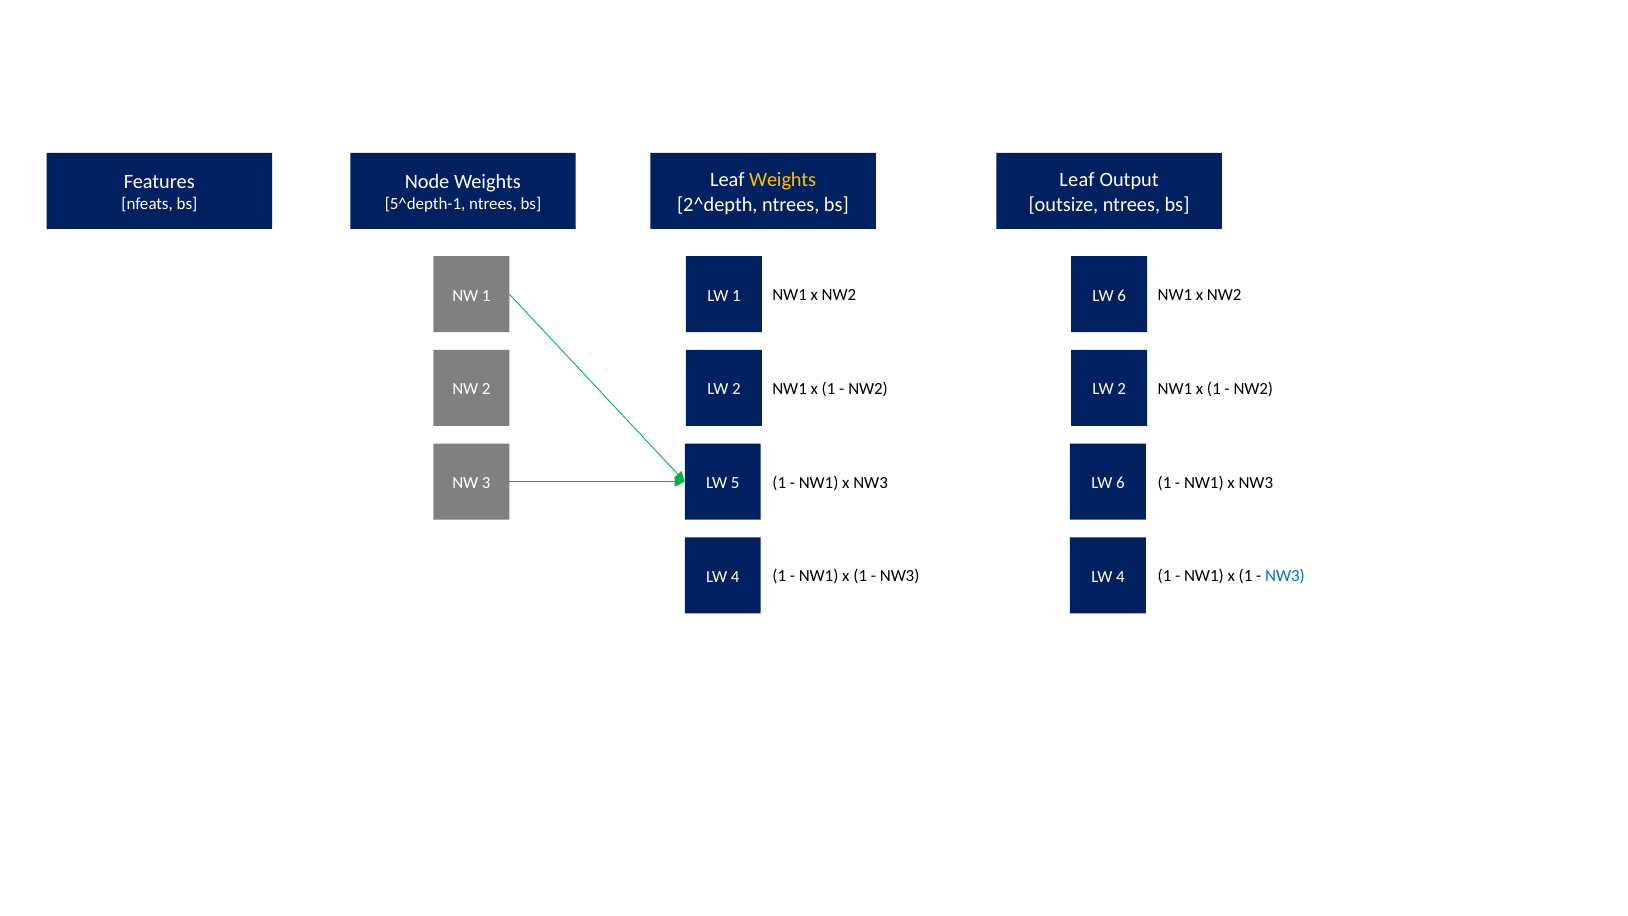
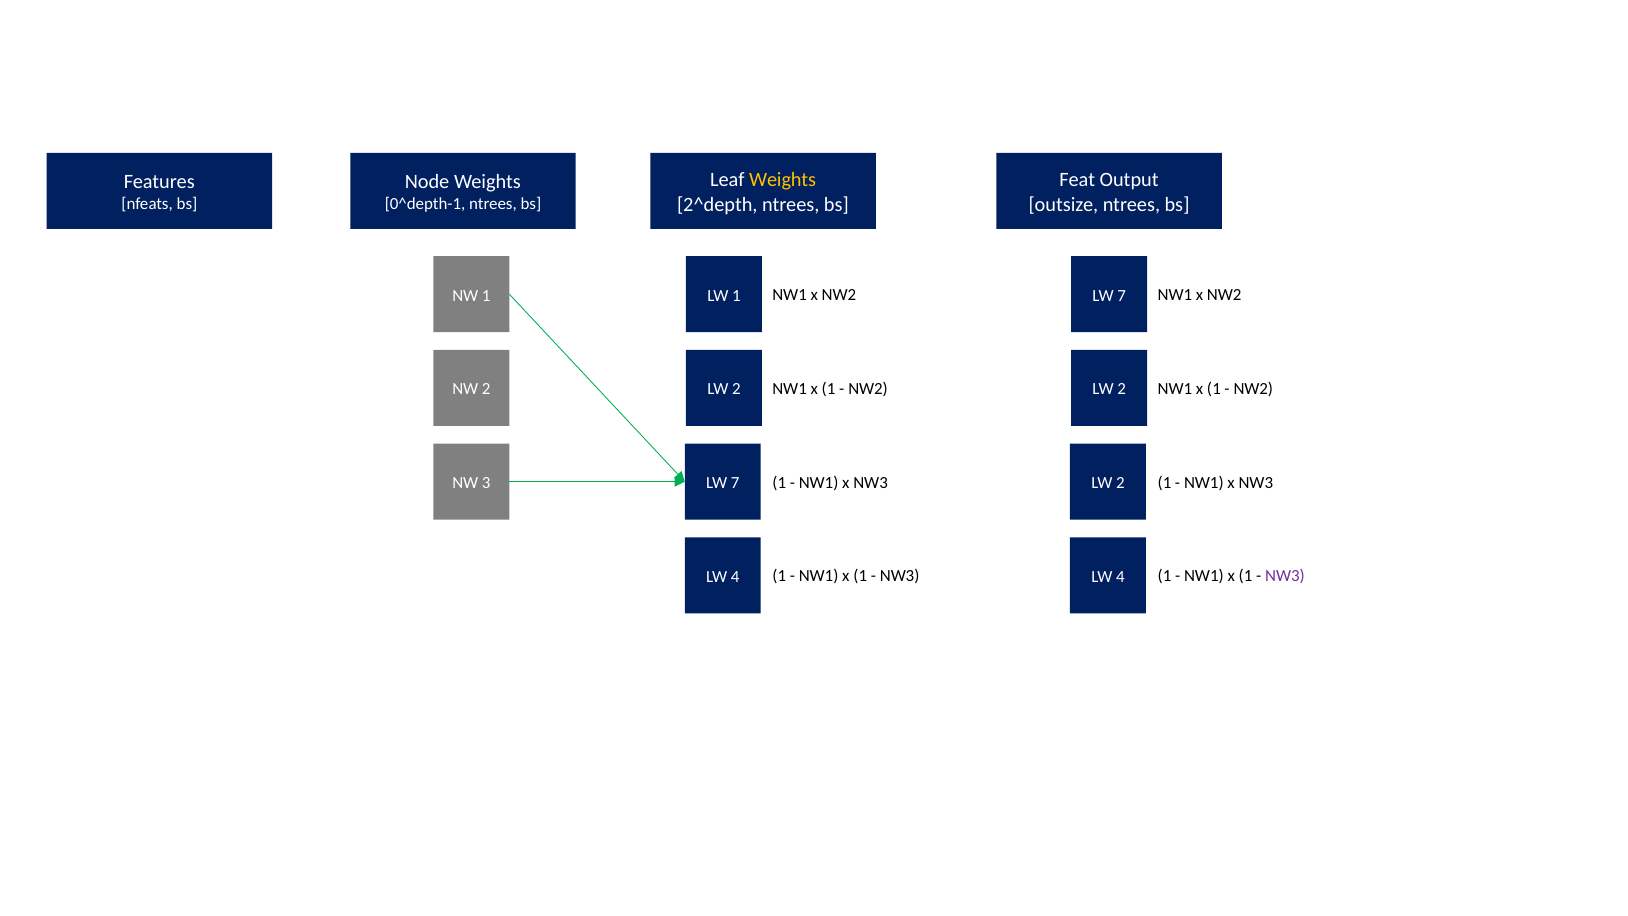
Leaf: Leaf -> Feat (1077, 180)
5^depth-1: 5^depth-1 -> 0^depth-1 (425, 204)
6: 6 -> 7 (1122, 295)
5: 5 -> 7 (735, 483)
6: 6 -> 2 (1120, 483)
NW3 colour: blue -> purple (1285, 576)
